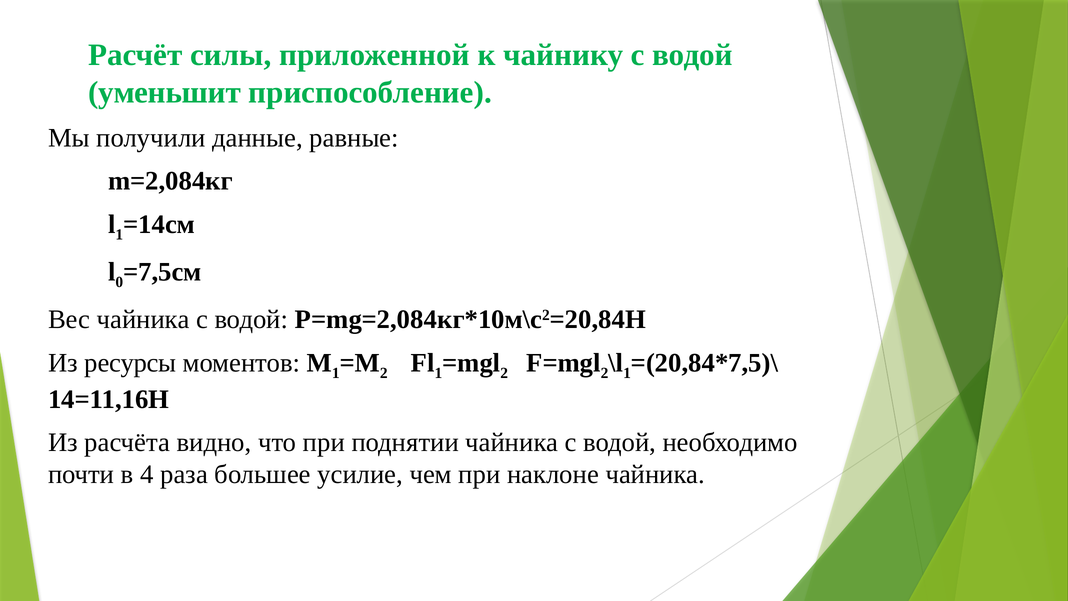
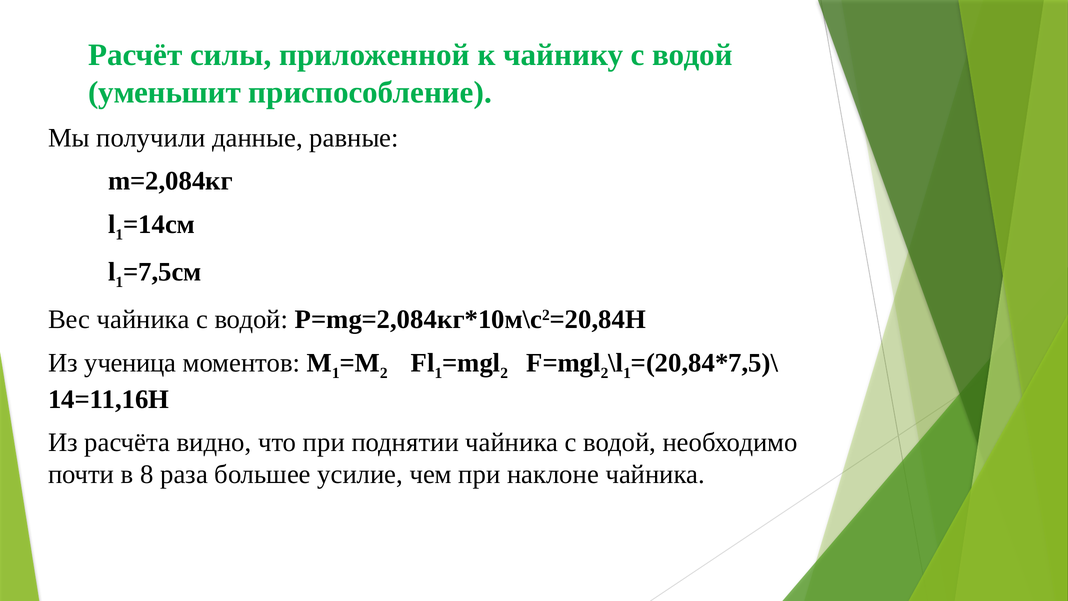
0: 0 -> 1 (119, 282)
ресурсы: ресурсы -> ученица (130, 363)
4: 4 -> 8 (147, 474)
